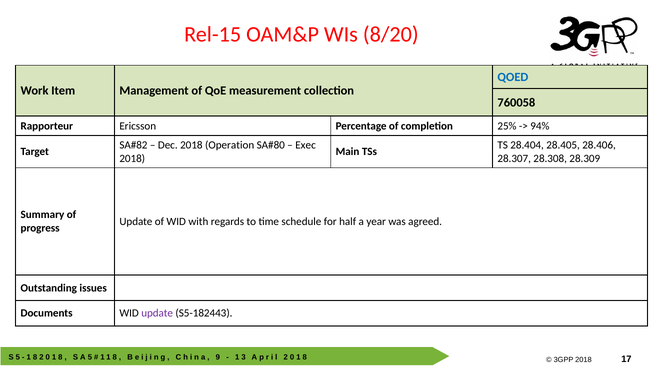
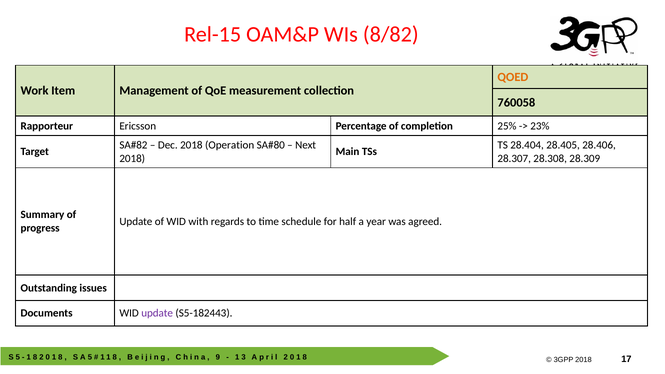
8/20: 8/20 -> 8/82 (391, 34)
QOED colour: blue -> orange (513, 77)
94%: 94% -> 23% (540, 126)
Exec: Exec -> Next (306, 145)
